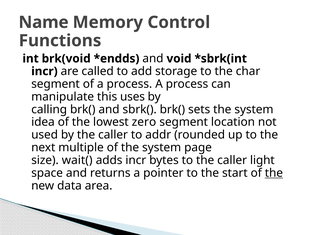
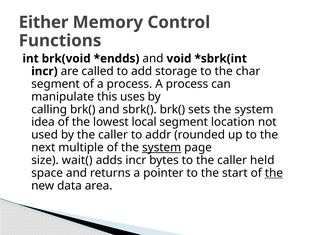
Name: Name -> Either (44, 22)
zero: zero -> local (144, 122)
system underline: none -> present (162, 147)
light: light -> held (262, 160)
